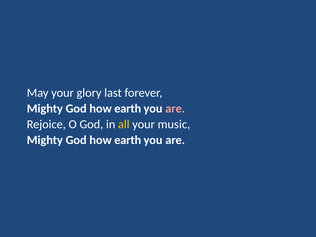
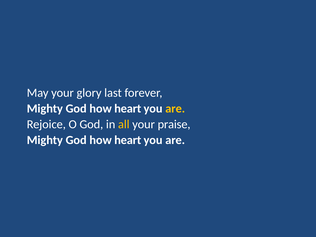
earth: earth -> heart (128, 109)
are colour: pink -> yellow (175, 109)
music: music -> praise (174, 124)
earth: earth -> heart (128, 140)
